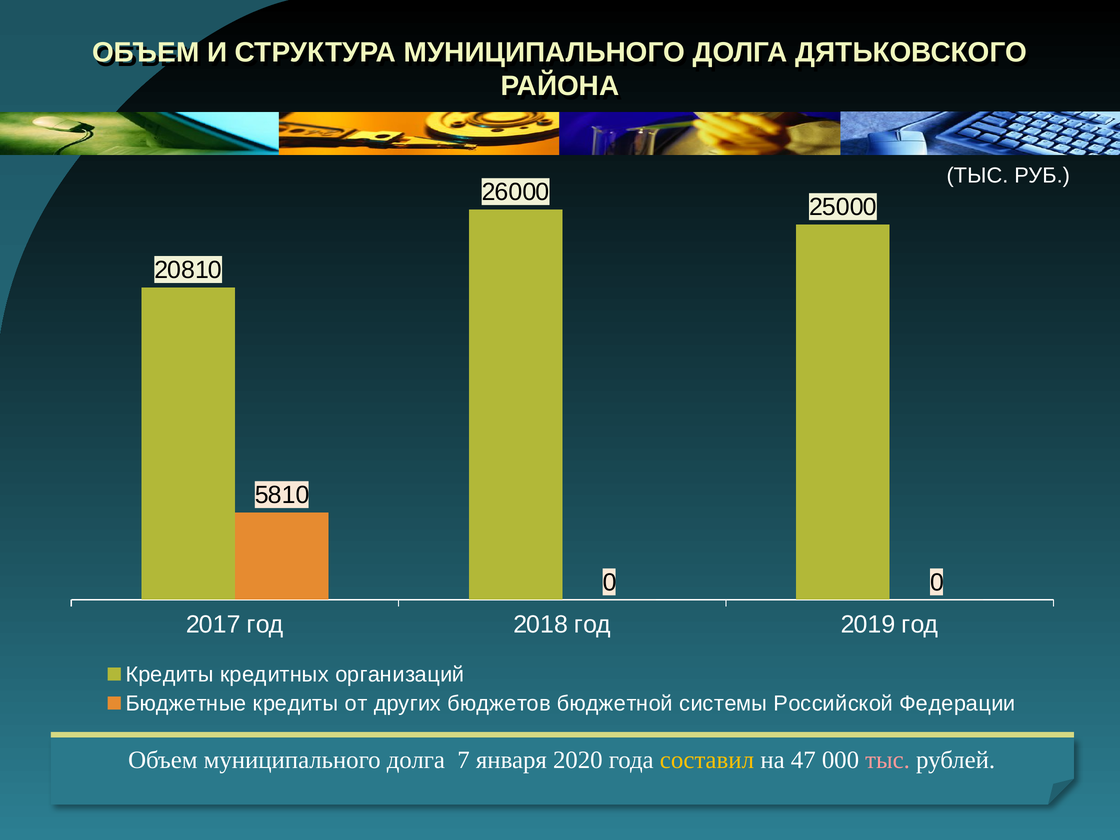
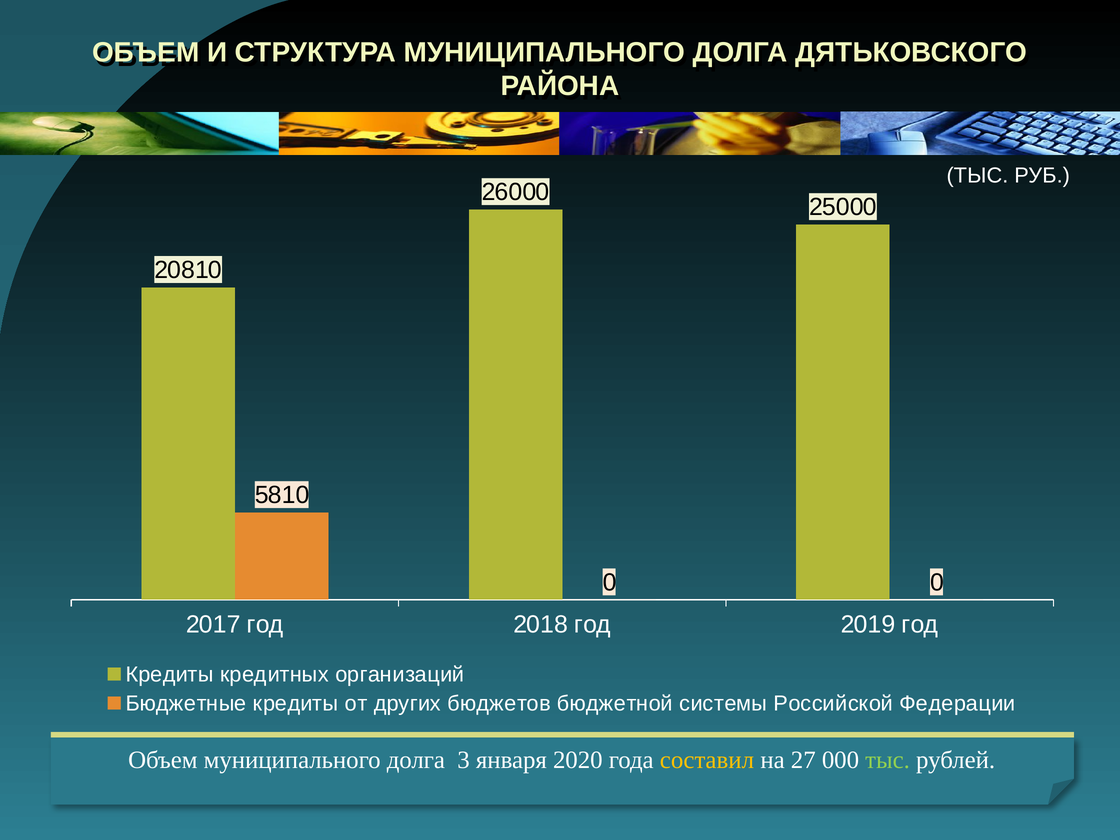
7: 7 -> 3 (464, 760)
47: 47 -> 27 (803, 760)
тыс colour: pink -> light green (888, 760)
